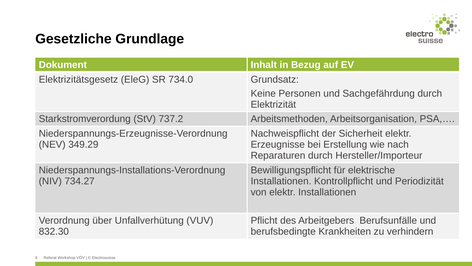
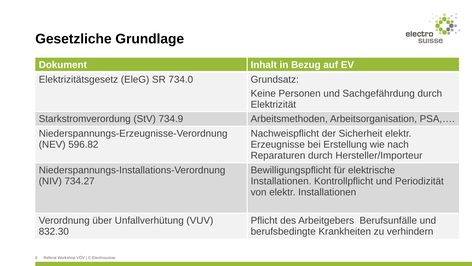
737.2: 737.2 -> 734.9 (171, 119)
349.29: 349.29 -> 596.82 (83, 144)
